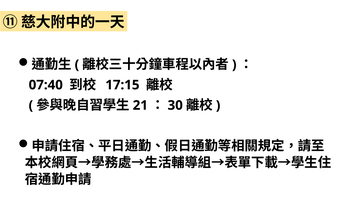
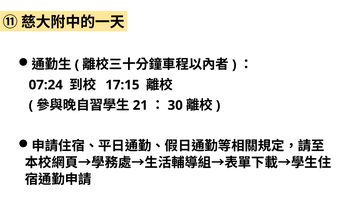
07:40: 07:40 -> 07:24 (46, 85)
